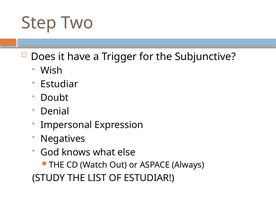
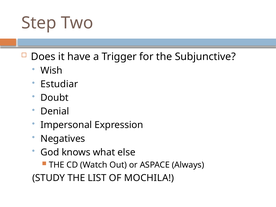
OF ESTUDIAR: ESTUDIAR -> MOCHILA (149, 178)
